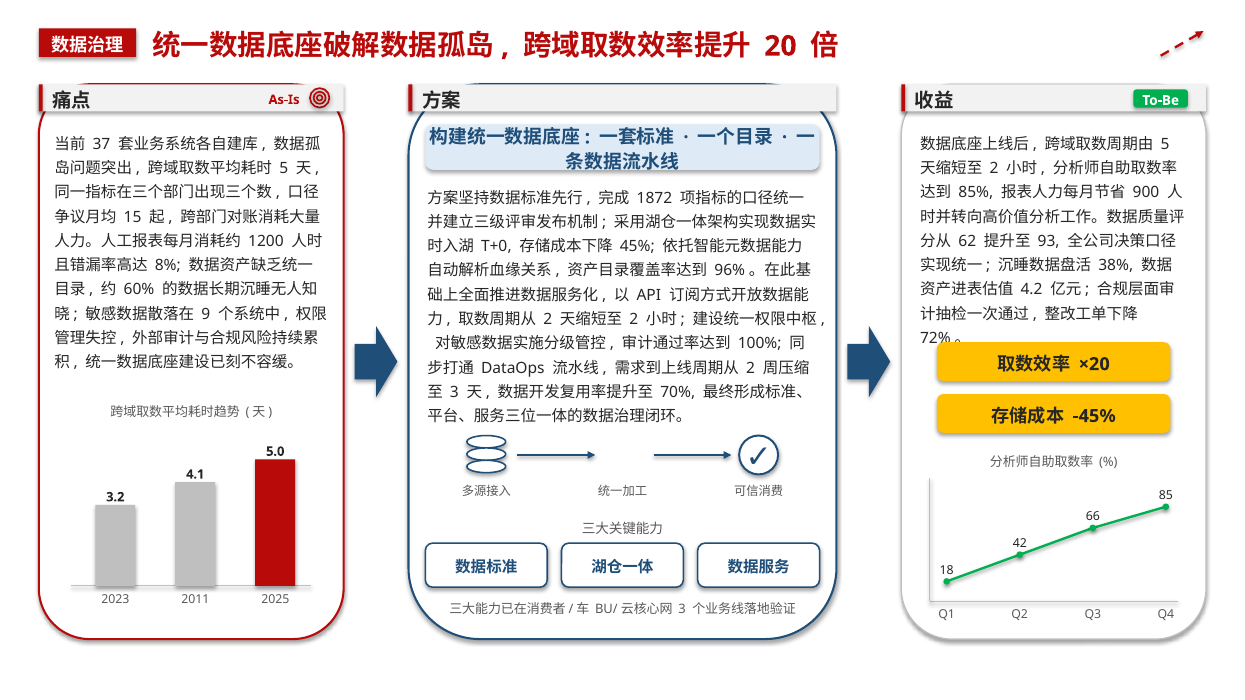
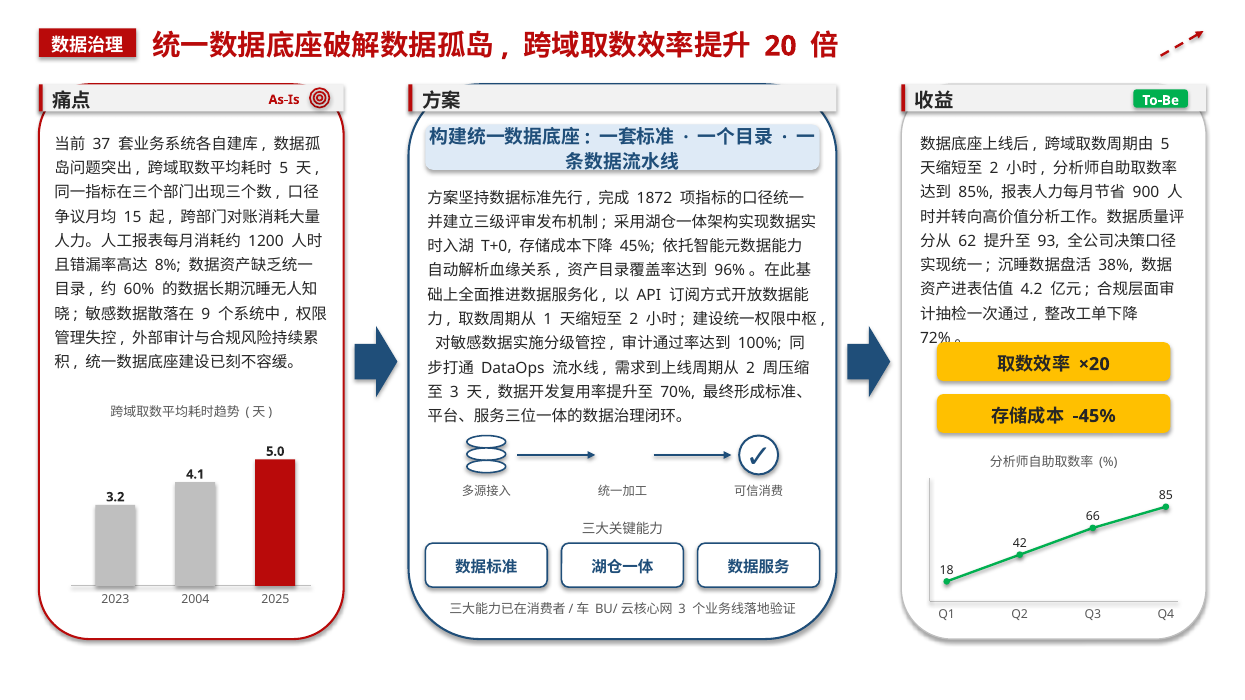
2: 2 -> 1 (548, 320)
2011: 2011 -> 2004 (195, 600)
